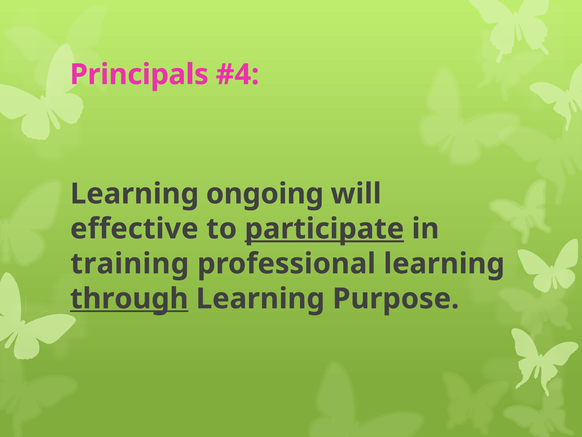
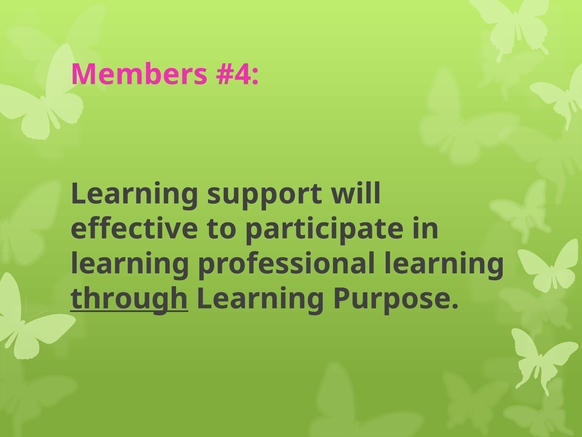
Principals: Principals -> Members (139, 74)
ongoing: ongoing -> support (265, 194)
participate underline: present -> none (324, 229)
training: training -> learning (130, 263)
